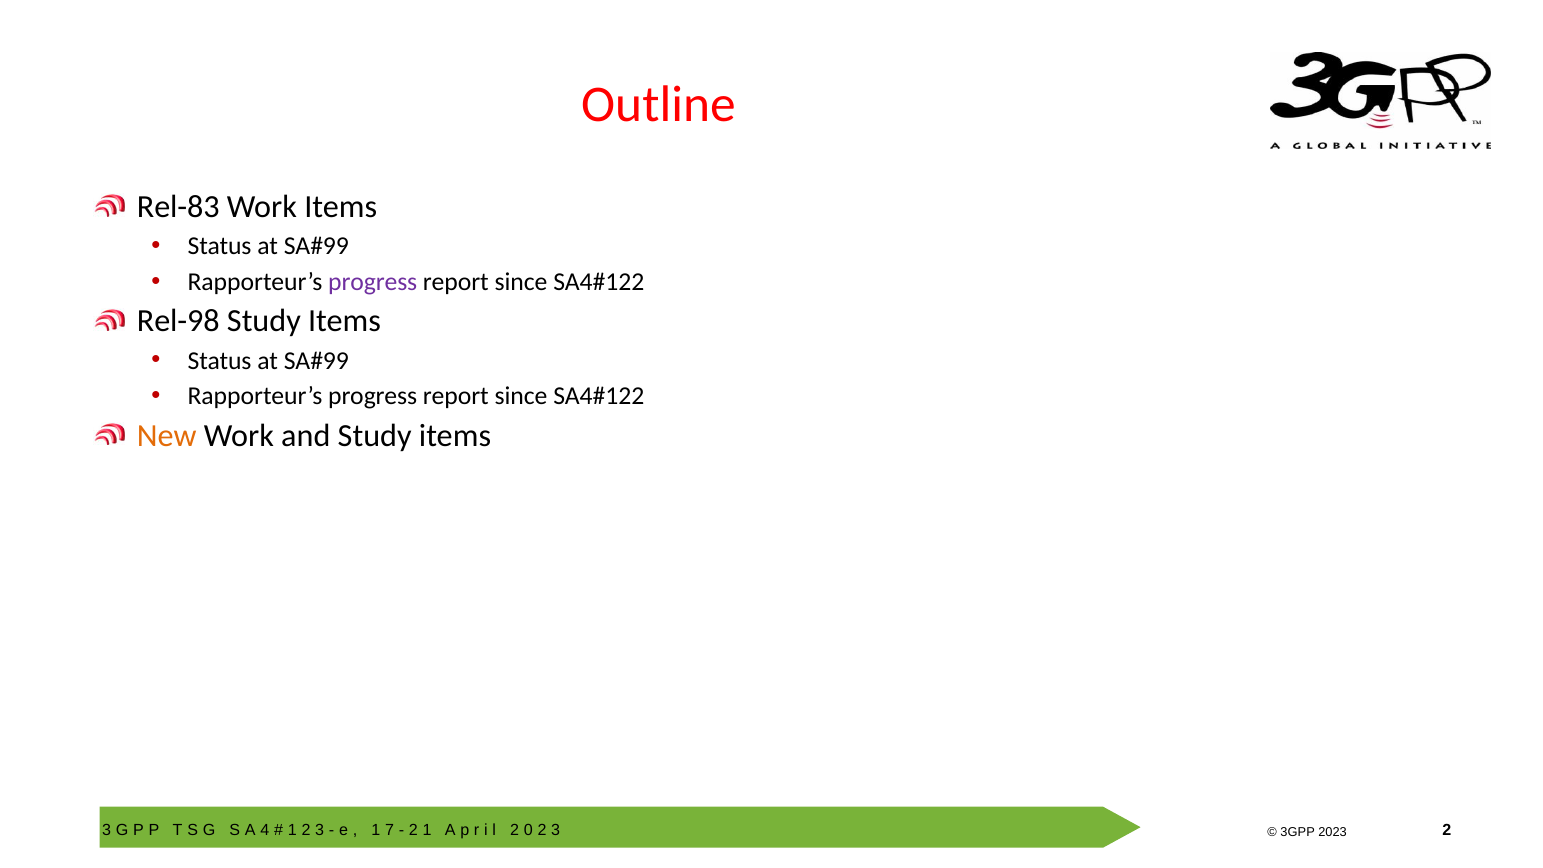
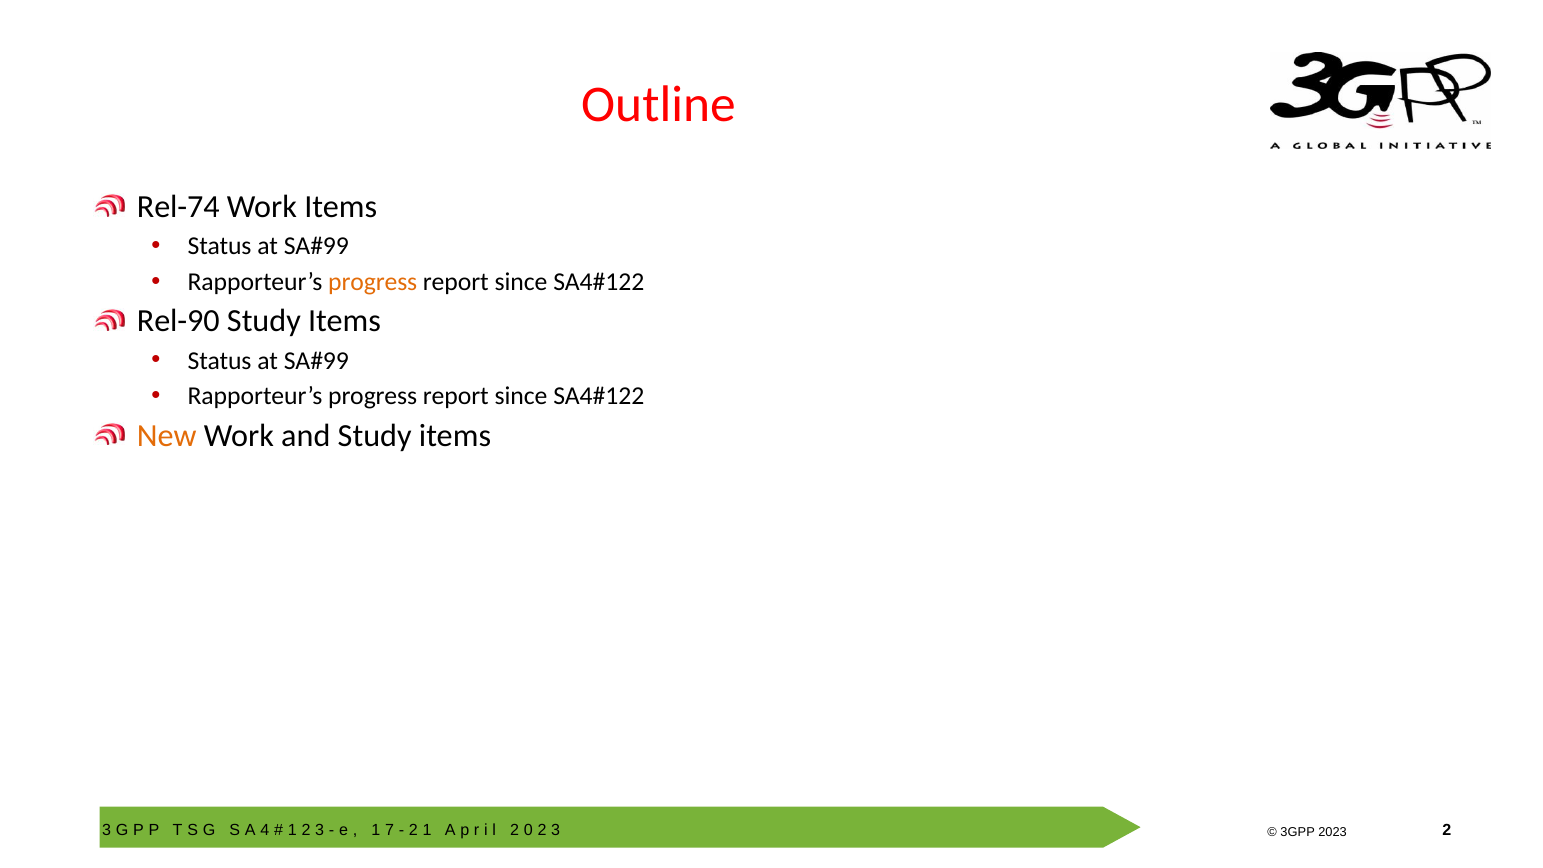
Rel-83: Rel-83 -> Rel-74 (178, 207)
progress colour: purple -> orange (373, 282)
Rel-98: Rel-98 -> Rel-90 (178, 321)
